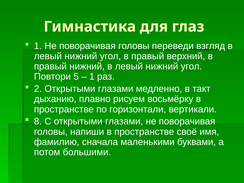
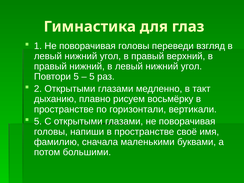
1: 1 -> 5 (92, 77)
8: 8 -> 5 (38, 121)
